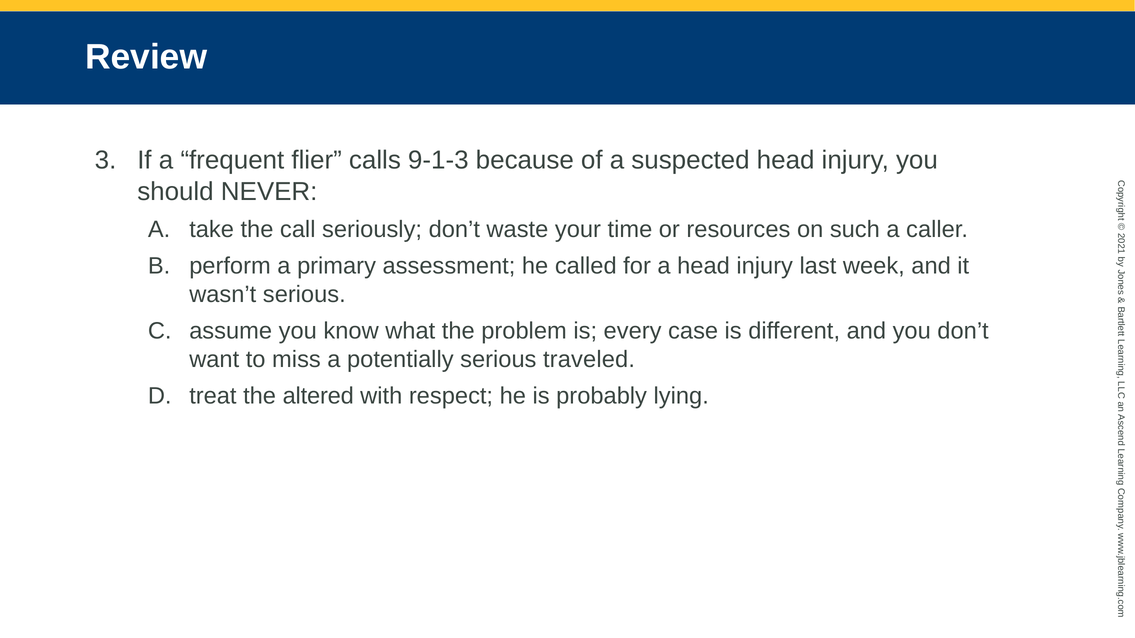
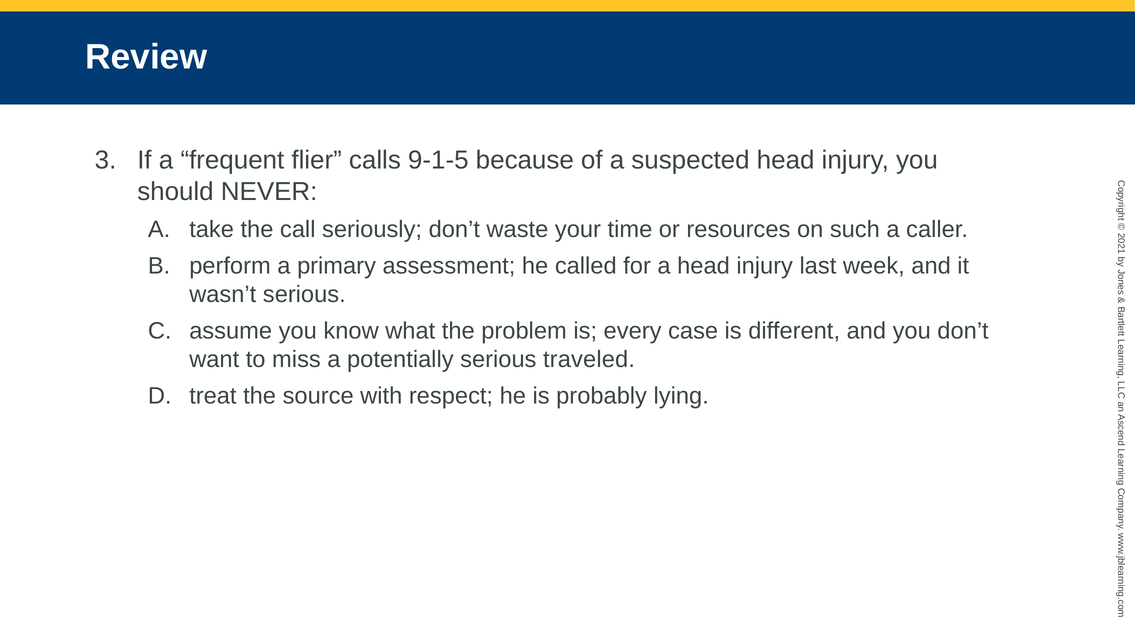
9-1-3: 9-1-3 -> 9-1-5 (438, 160)
altered: altered -> source (318, 396)
